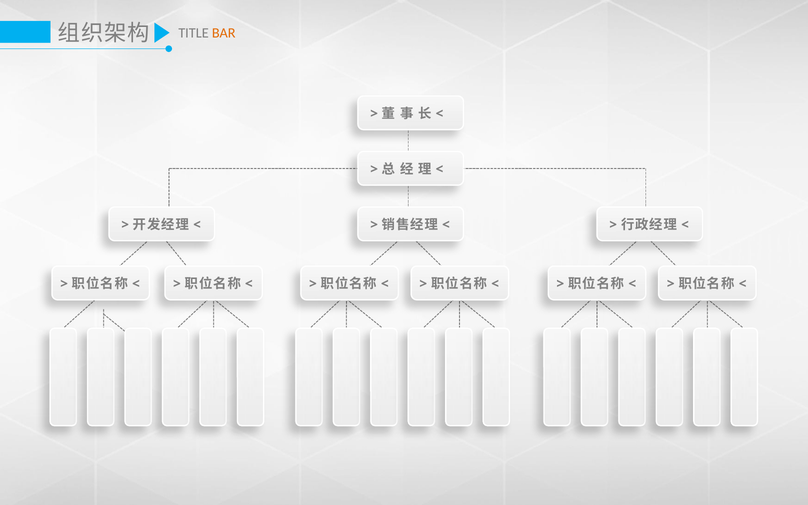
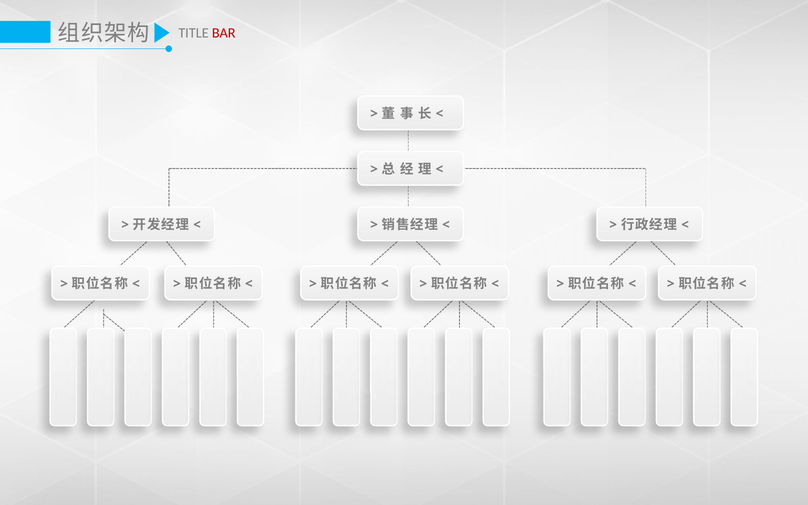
BAR colour: orange -> red (224, 33)
